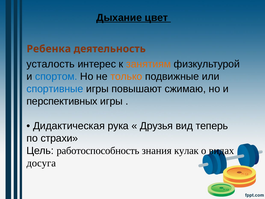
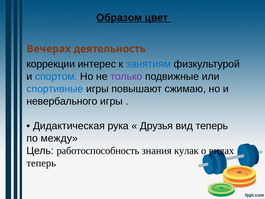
Дыхание: Дыхание -> Образом (119, 18)
Ребенка: Ребенка -> Вечерах (49, 49)
усталость: усталость -> коррекции (51, 64)
занятиям colour: orange -> blue (149, 64)
только colour: orange -> purple (126, 76)
перспективных: перспективных -> невербального (62, 101)
страхи: страхи -> между (59, 138)
досуга: досуга -> теперь (41, 163)
